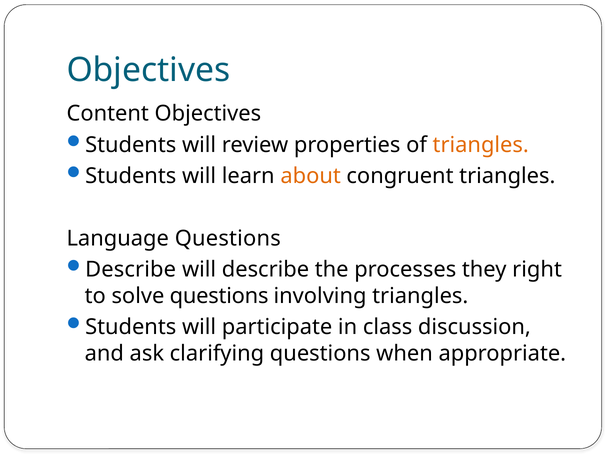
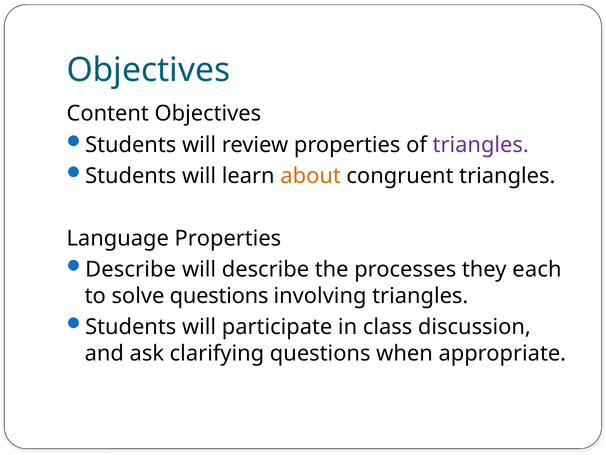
triangles colour: orange -> purple (481, 145)
Language Questions: Questions -> Properties (228, 238)
right: right -> each (537, 269)
